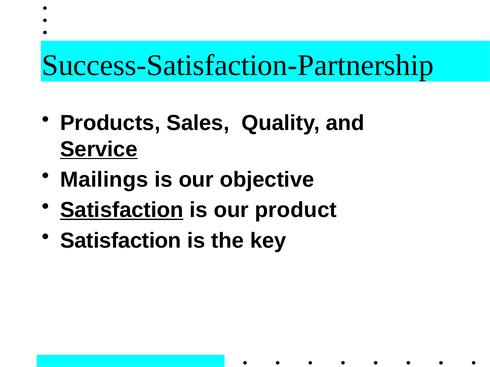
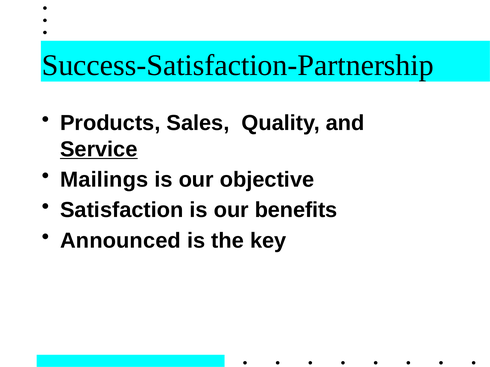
Satisfaction underline: present -> none (122, 210)
product: product -> benefits (296, 210)
Satisfaction: Satisfaction -> Announced (120, 241)
